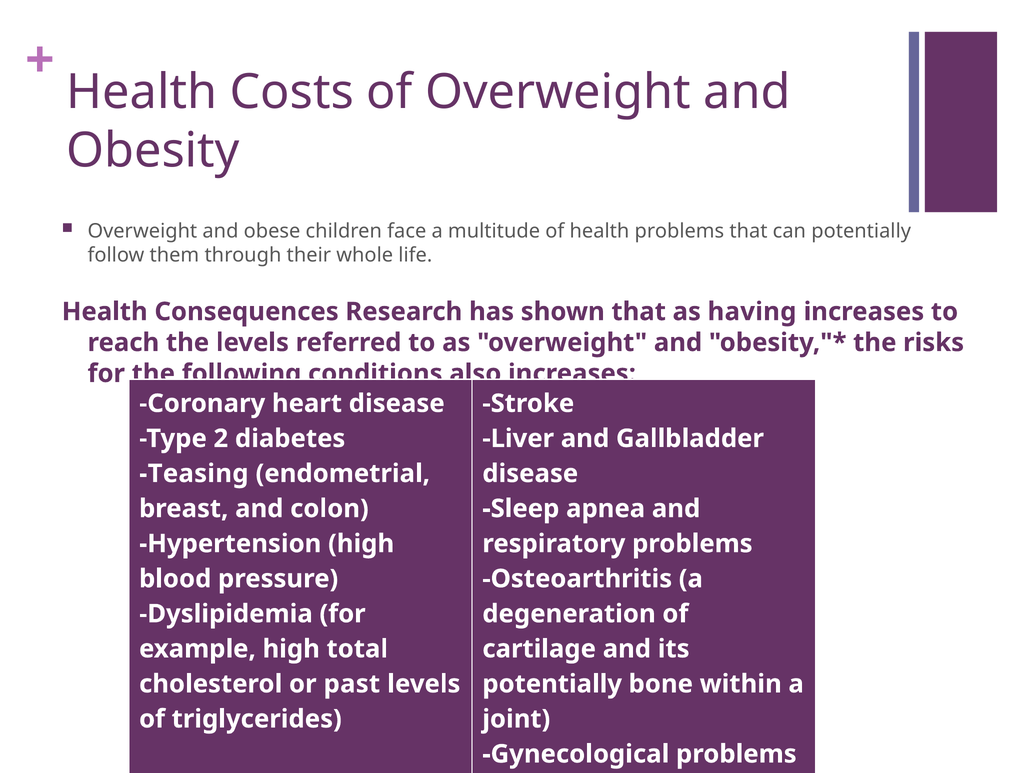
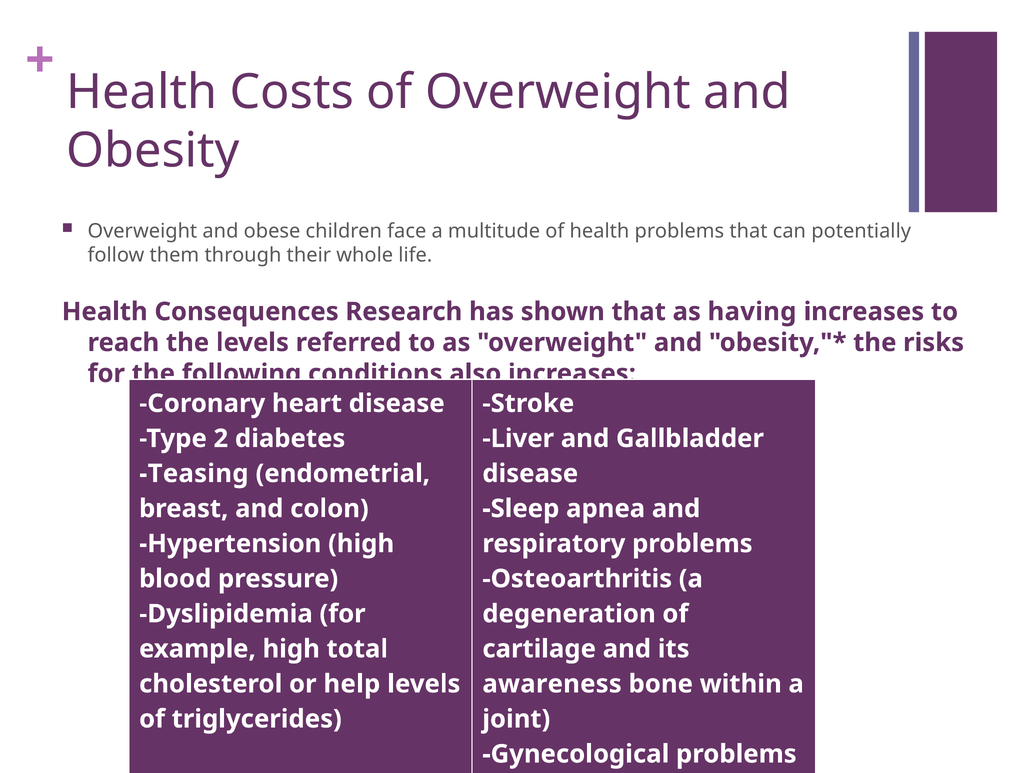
past: past -> help (352, 684)
potentially: potentially -> awareness (552, 684)
